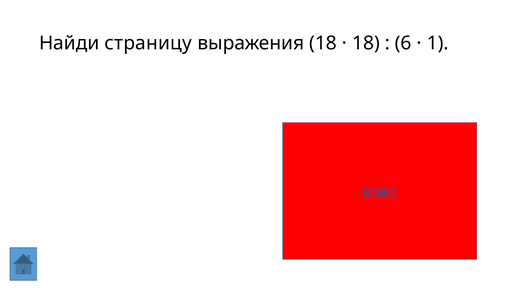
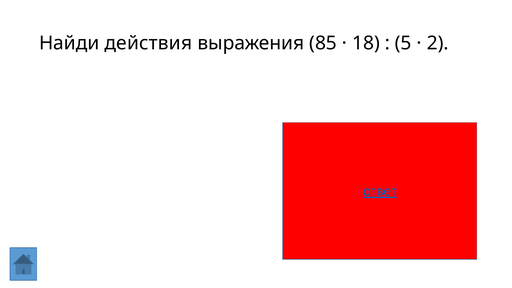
страницу: страницу -> действия (148, 43)
выражения 18: 18 -> 85 (323, 43)
6: 6 -> 5 (403, 43)
1: 1 -> 2 (438, 43)
